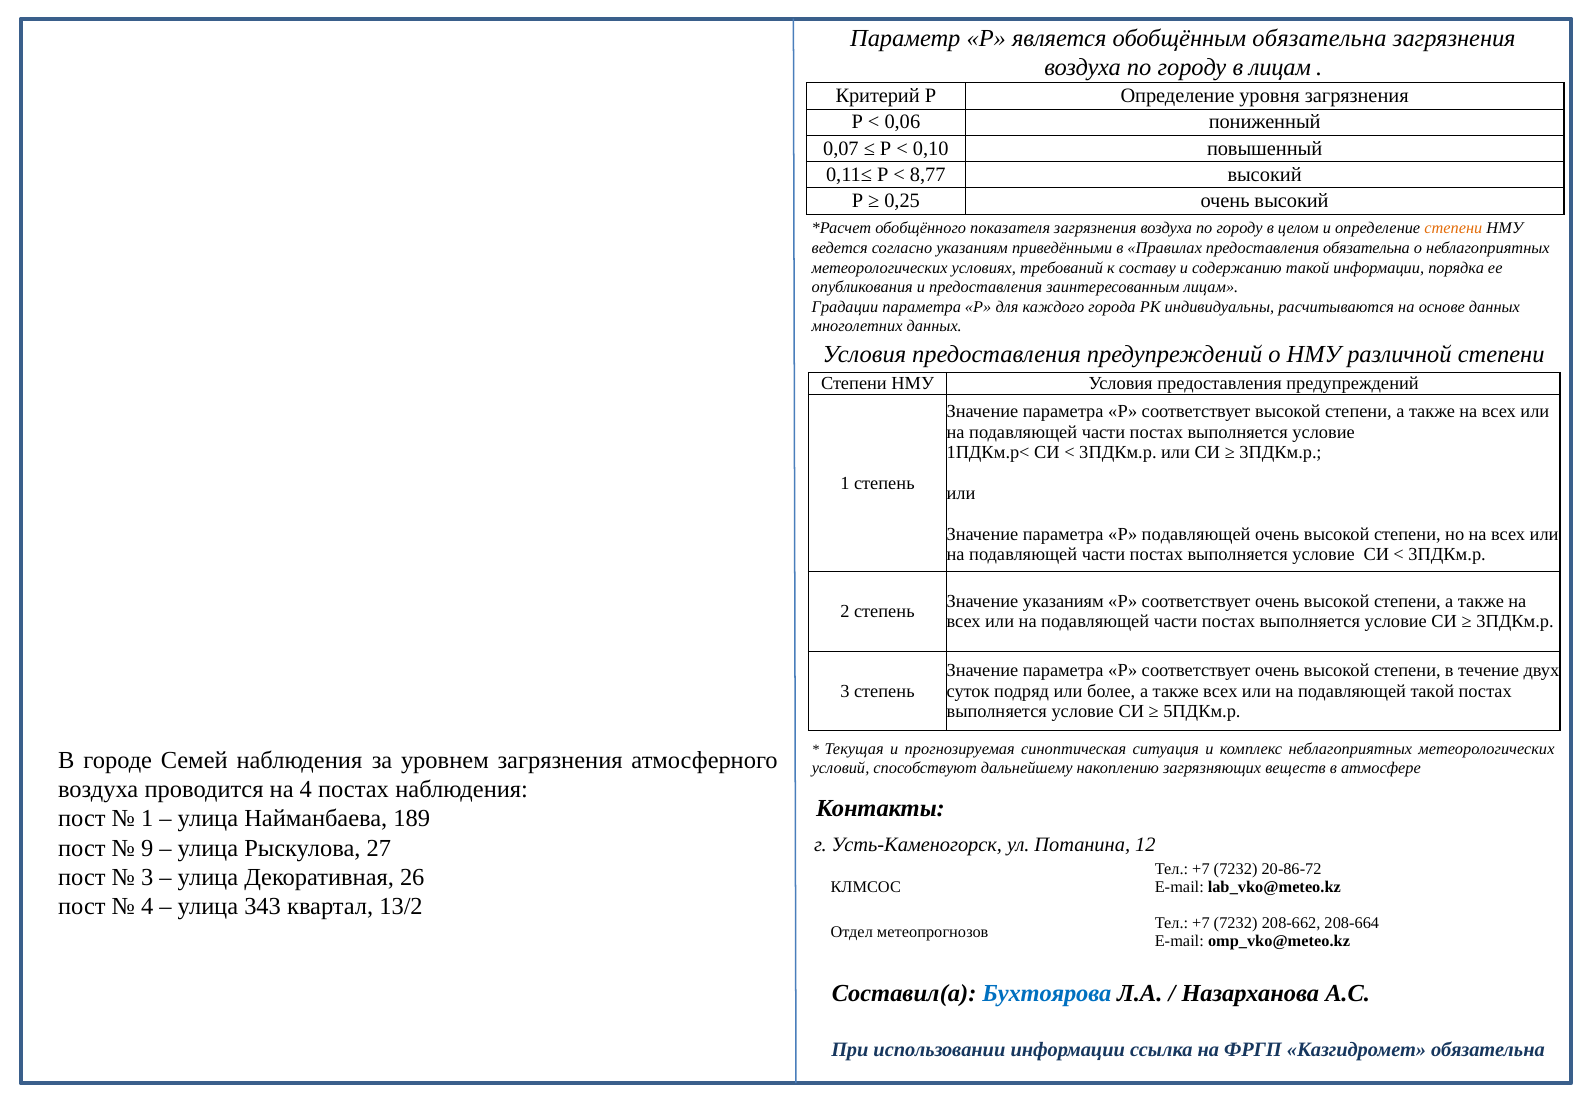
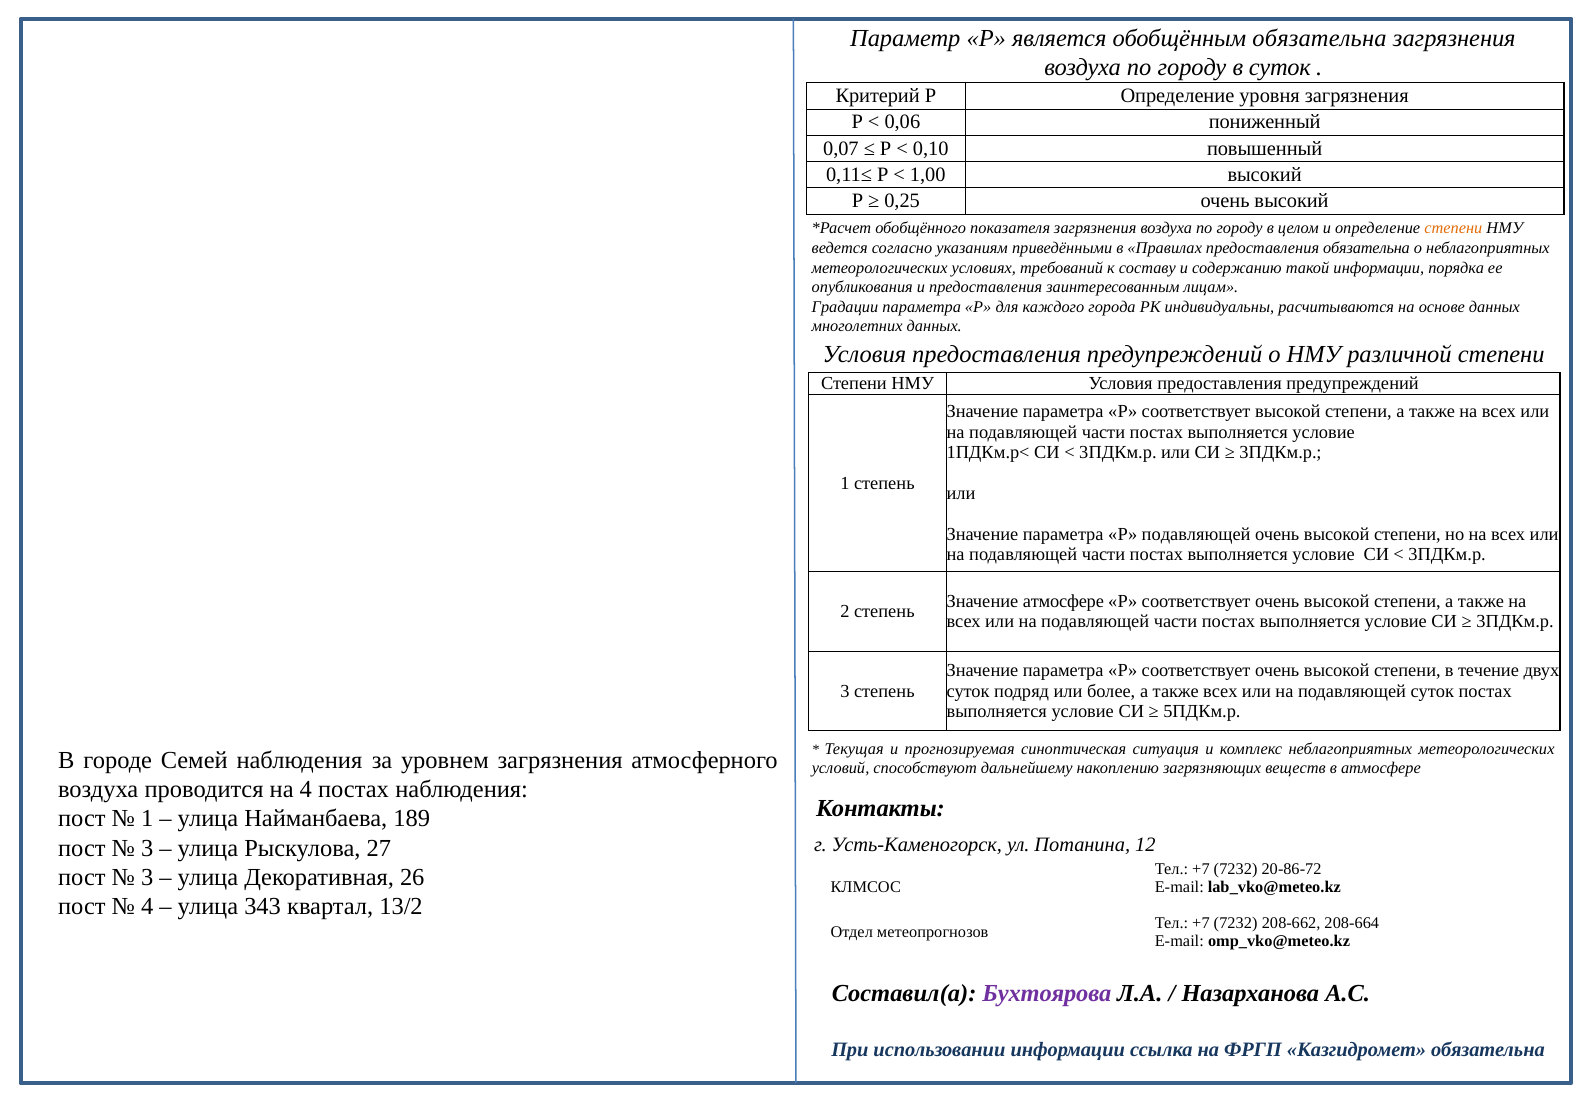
в лицам: лицам -> суток (1280, 68)
8,77: 8,77 -> 1,00 (928, 175)
Значение указаниям: указаниям -> атмосфере (1063, 601)
подавляющей такой: такой -> суток (1432, 691)
9: 9 -> 3 (147, 848)
Бухтоярова colour: blue -> purple (1047, 993)
